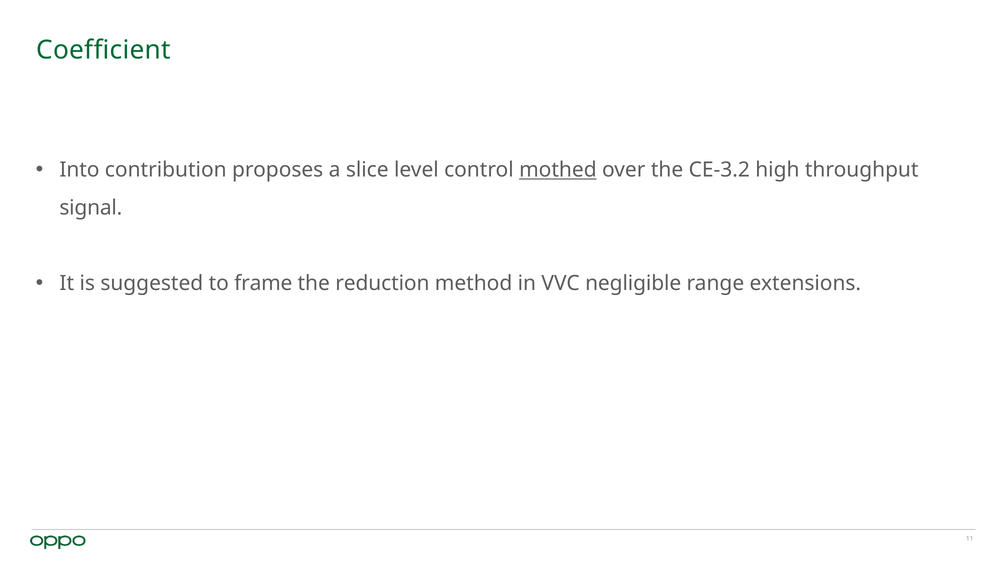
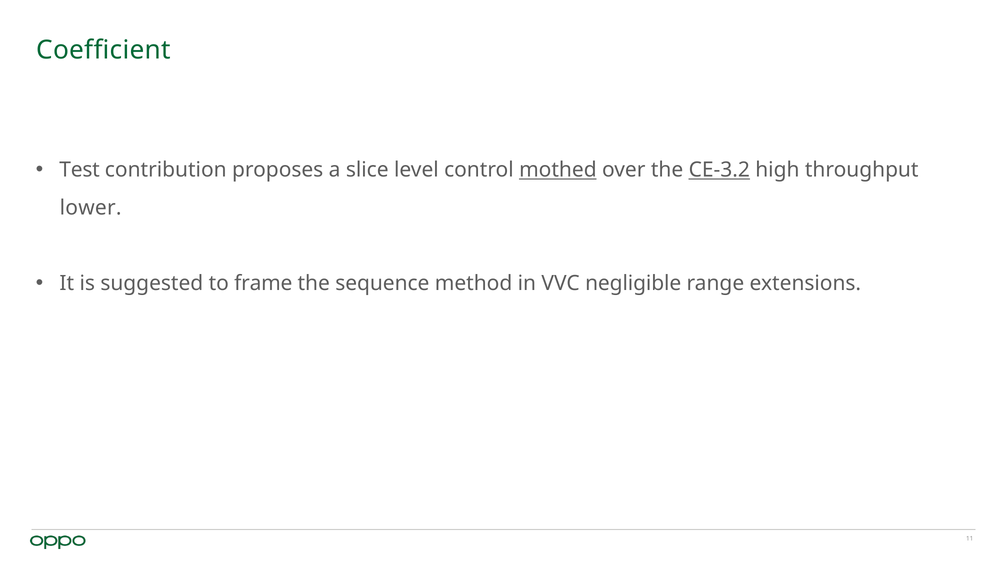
Into: Into -> Test (80, 170)
CE-3.2 underline: none -> present (719, 170)
signal: signal -> lower (91, 208)
reduction: reduction -> sequence (382, 283)
